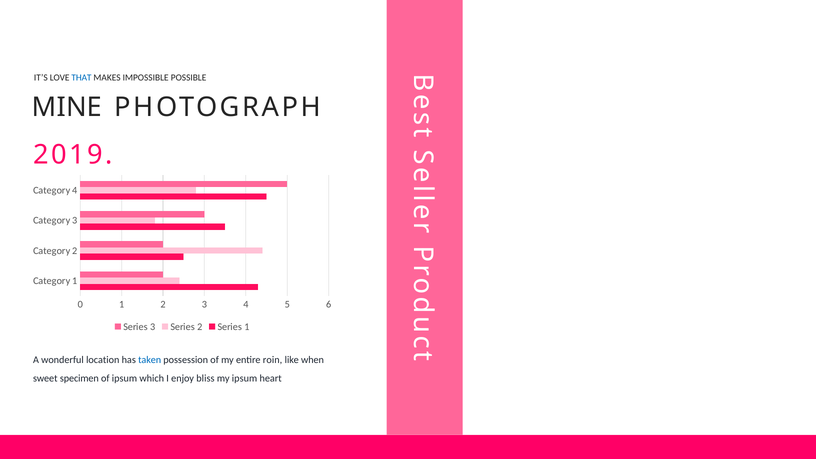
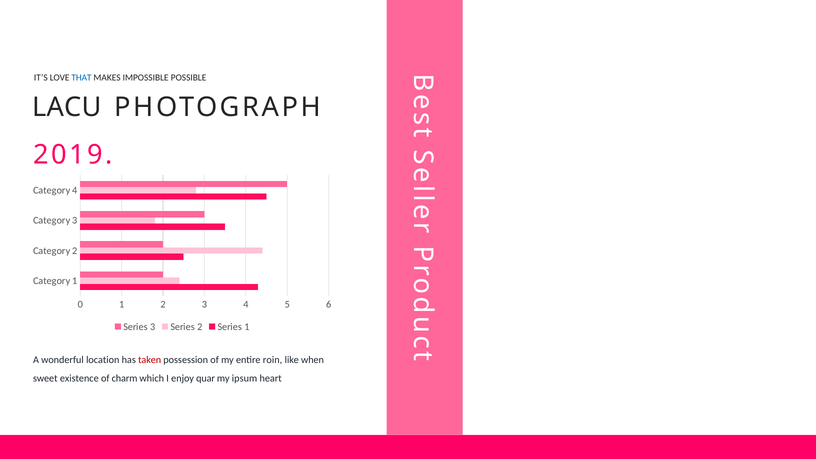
MINE: MINE -> LACU (67, 107)
taken colour: blue -> red (150, 360)
specimen: specimen -> existence (79, 378)
of ipsum: ipsum -> charm (125, 378)
bliss: bliss -> quar (206, 378)
